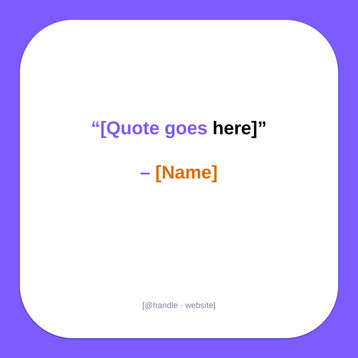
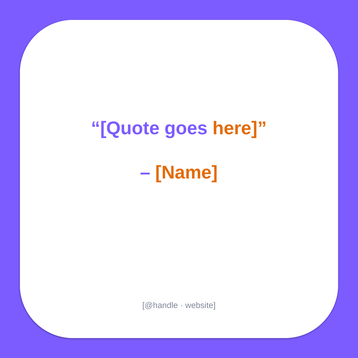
here colour: black -> orange (240, 128)
